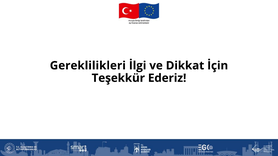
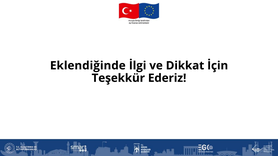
Gereklilikleri: Gereklilikleri -> Eklendiğinde (88, 66)
